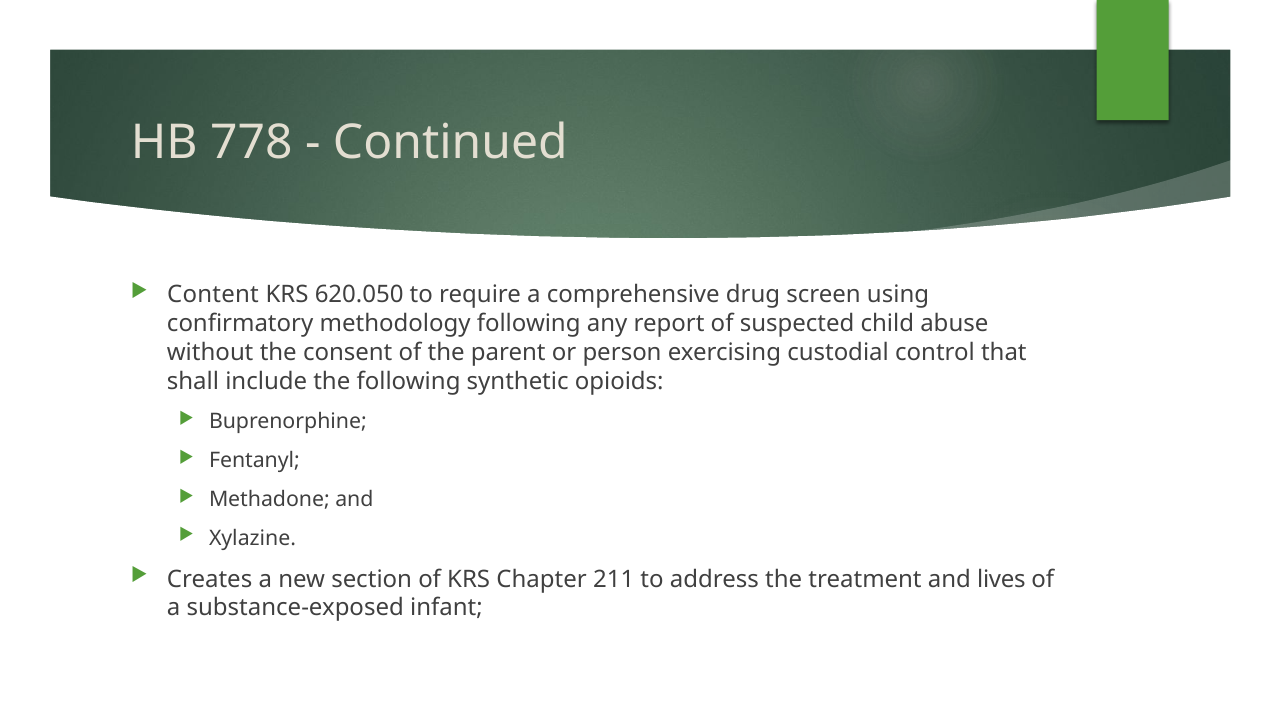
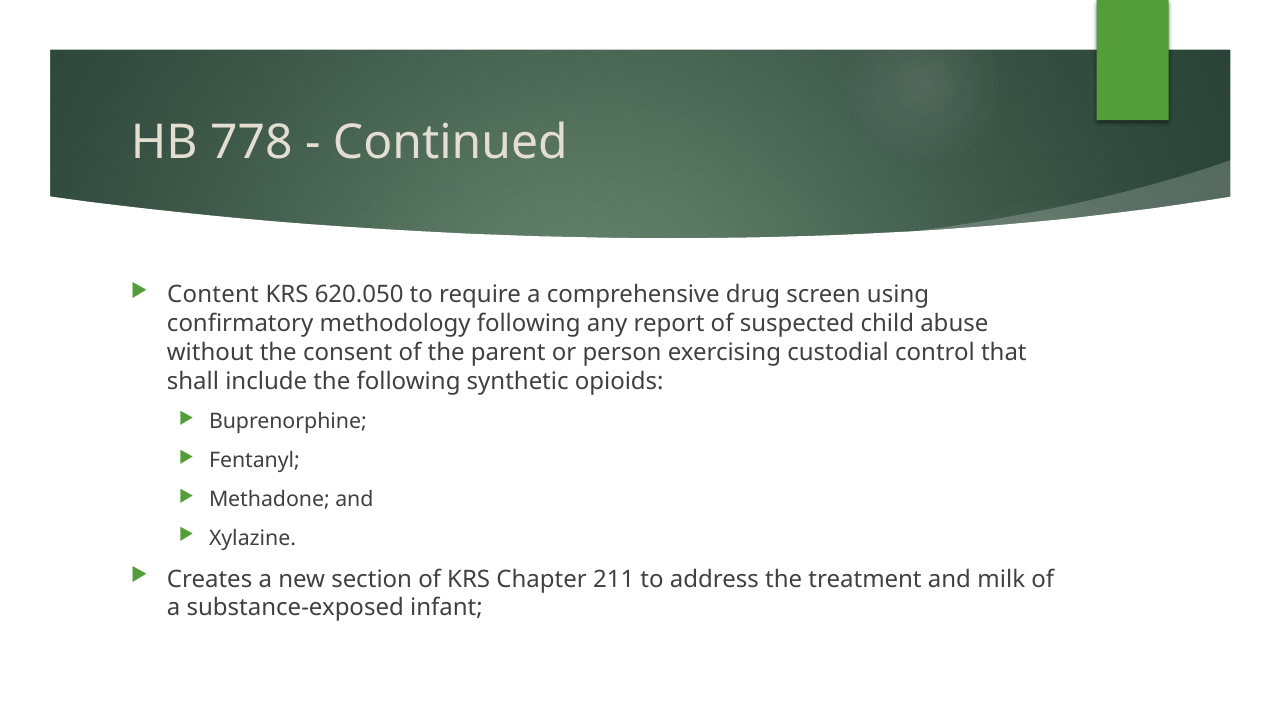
lives: lives -> milk (1001, 579)
